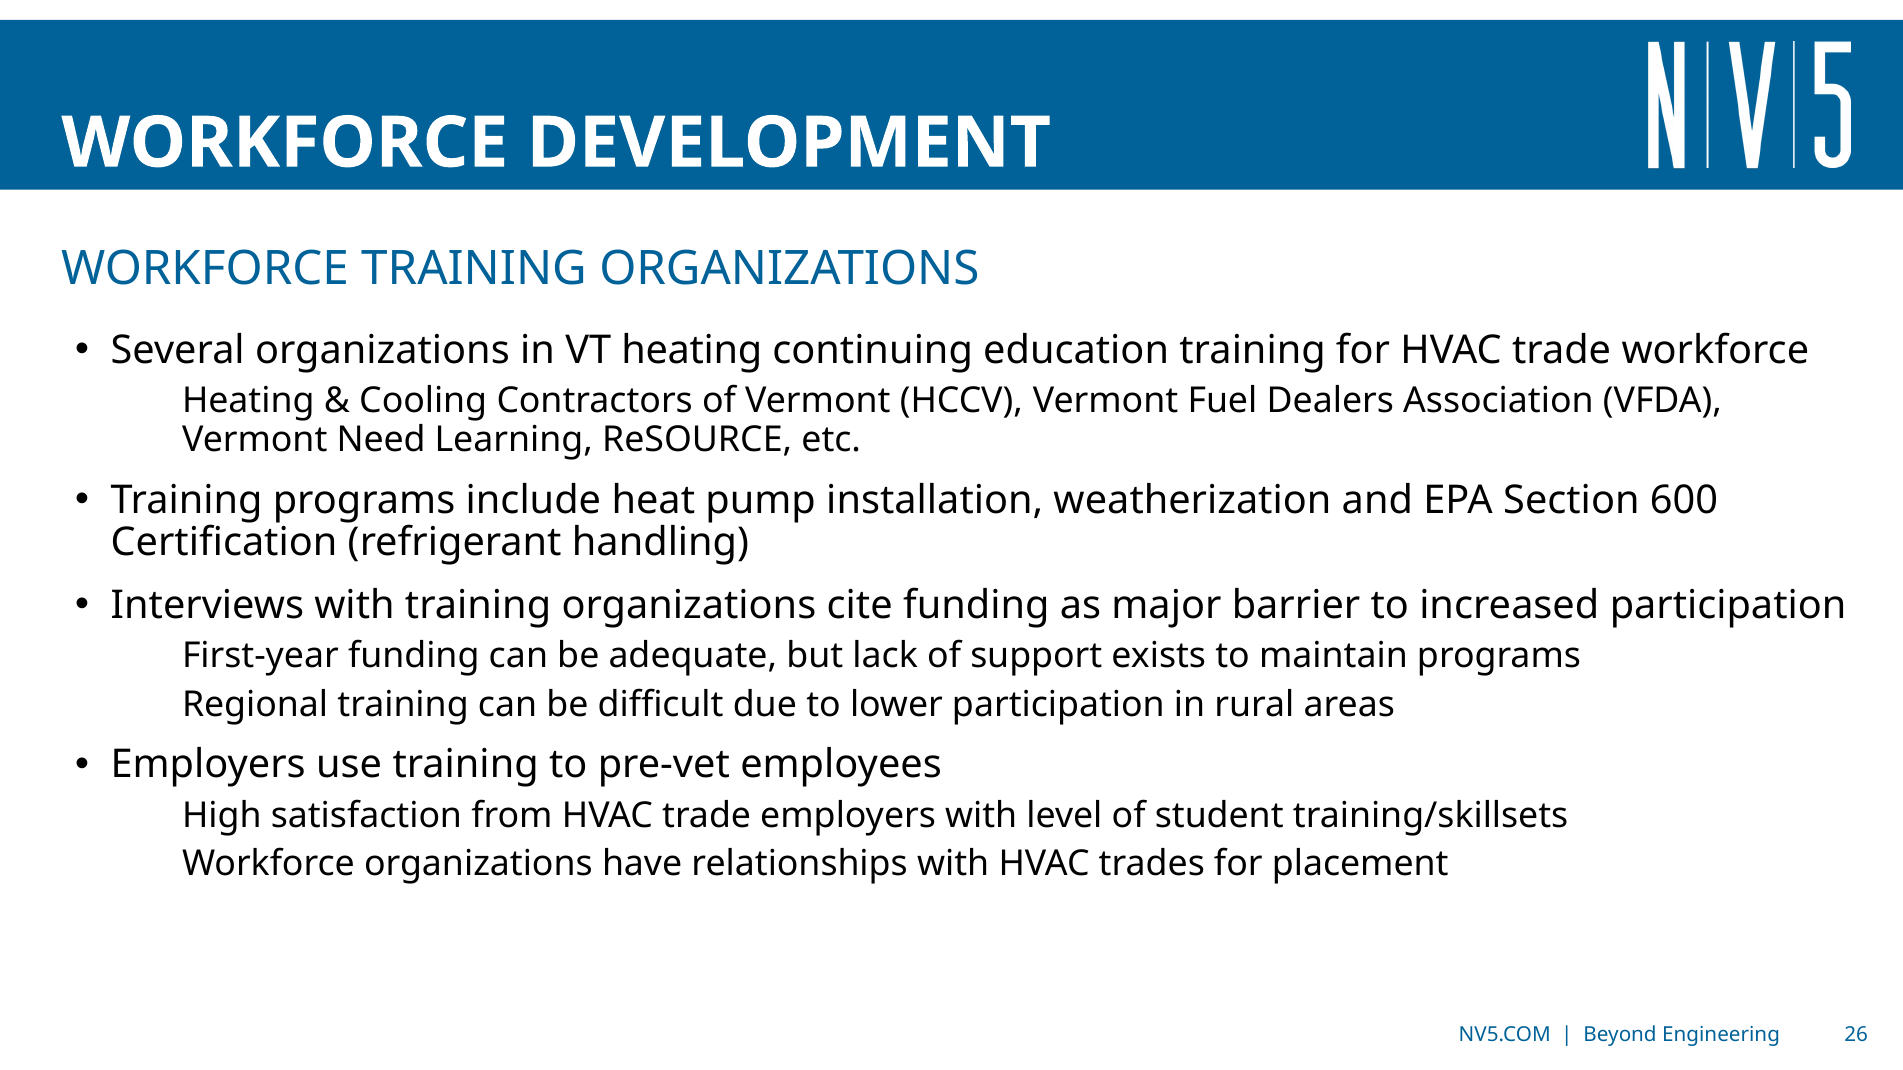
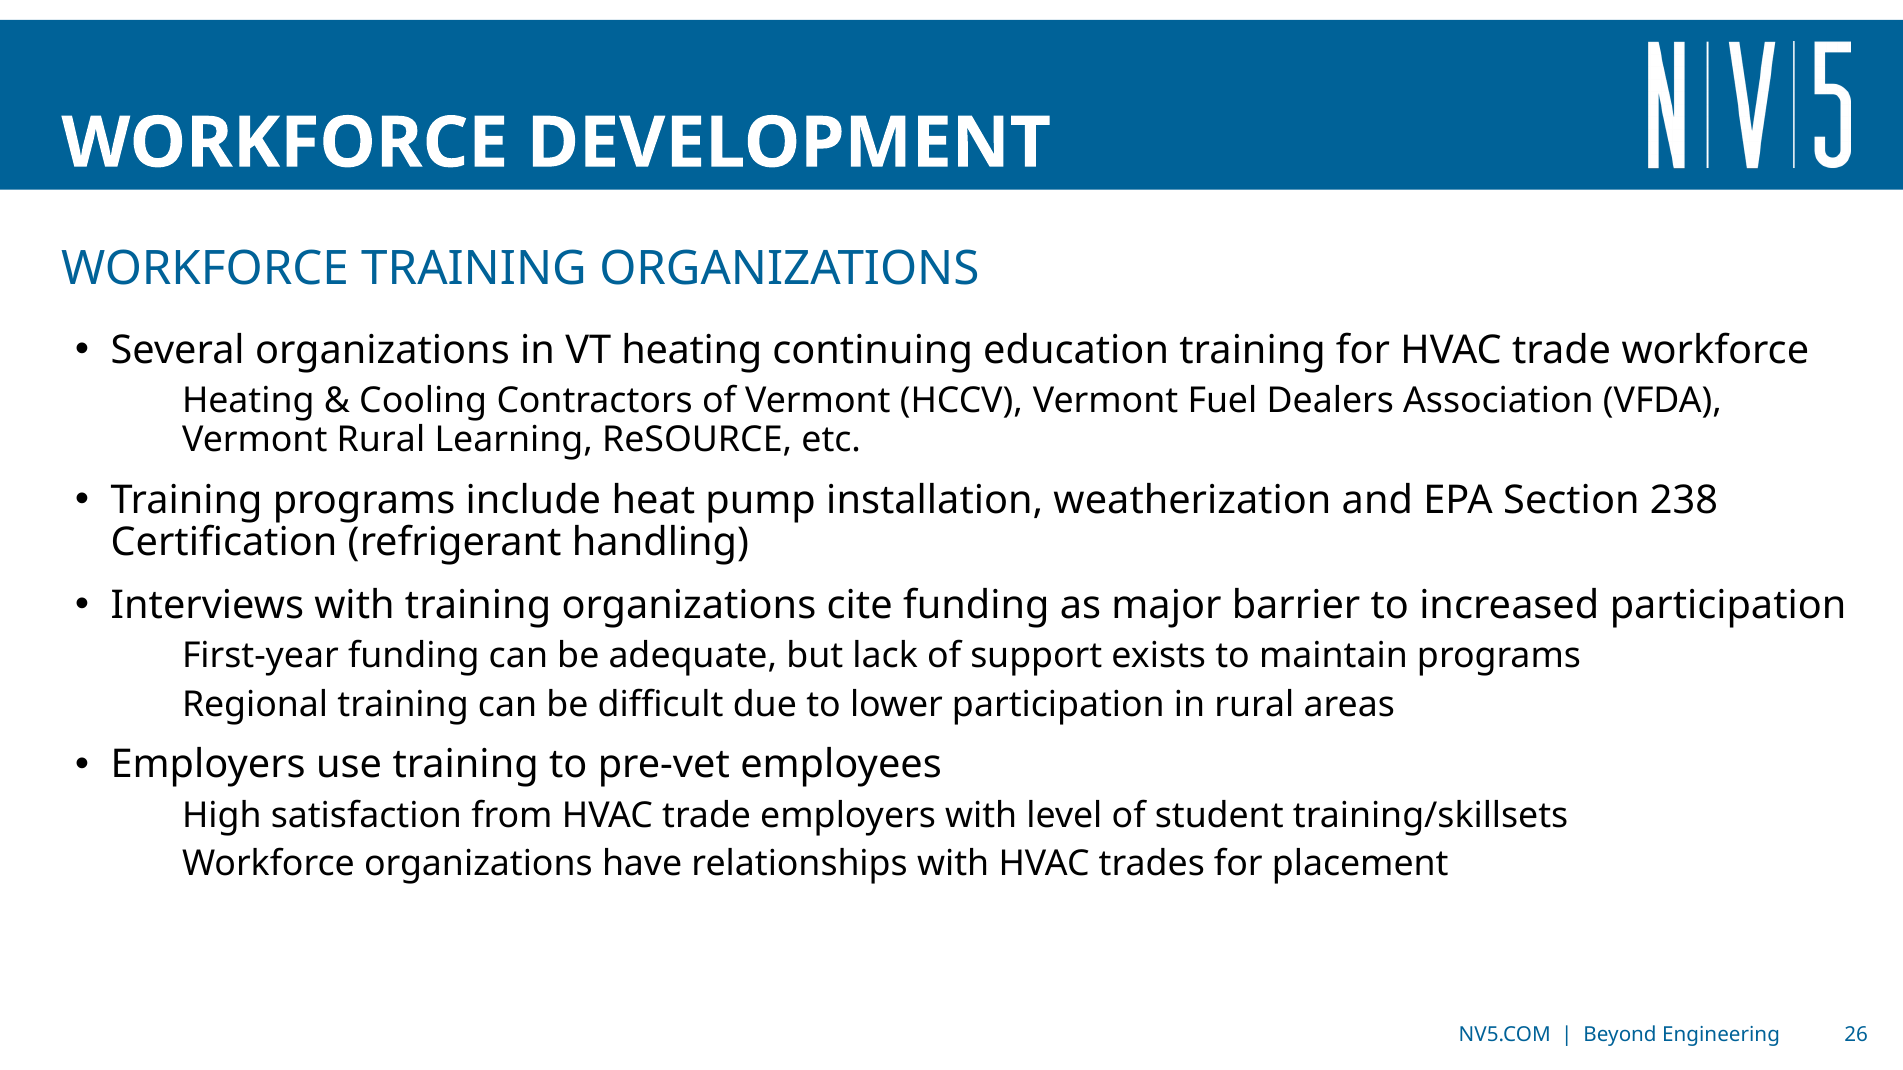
Vermont Need: Need -> Rural (381, 440)
600: 600 -> 238 (1684, 500)
